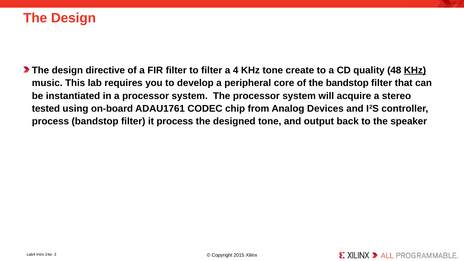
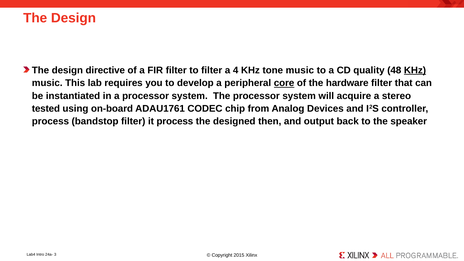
tone create: create -> music (300, 70)
core underline: none -> present (284, 83)
the bandstop: bandstop -> hardware (347, 83)
designed tone: tone -> then (270, 121)
